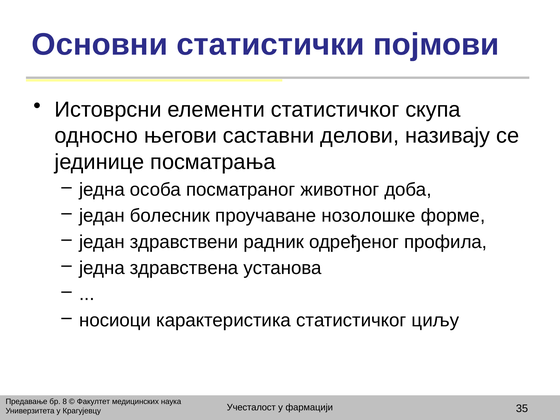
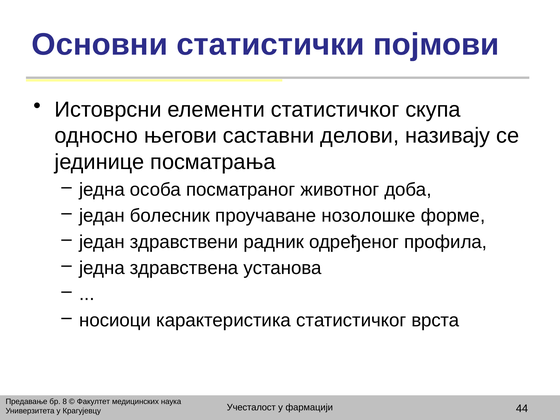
циљу: циљу -> врста (435, 320)
35: 35 -> 44 (522, 409)
